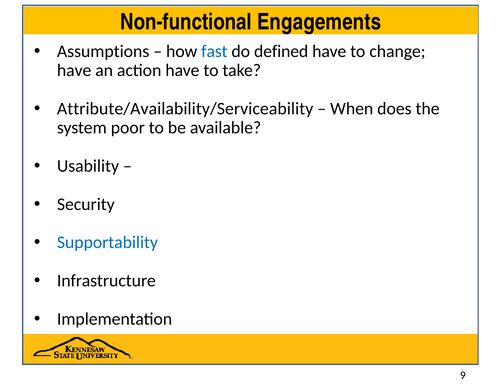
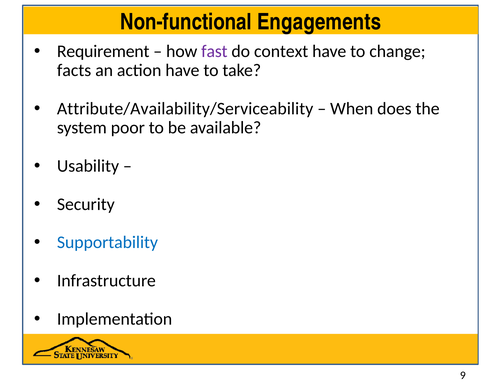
Assumptions: Assumptions -> Requirement (103, 51)
fast colour: blue -> purple (214, 51)
defined: defined -> context (281, 51)
have: have -> facts (74, 70)
